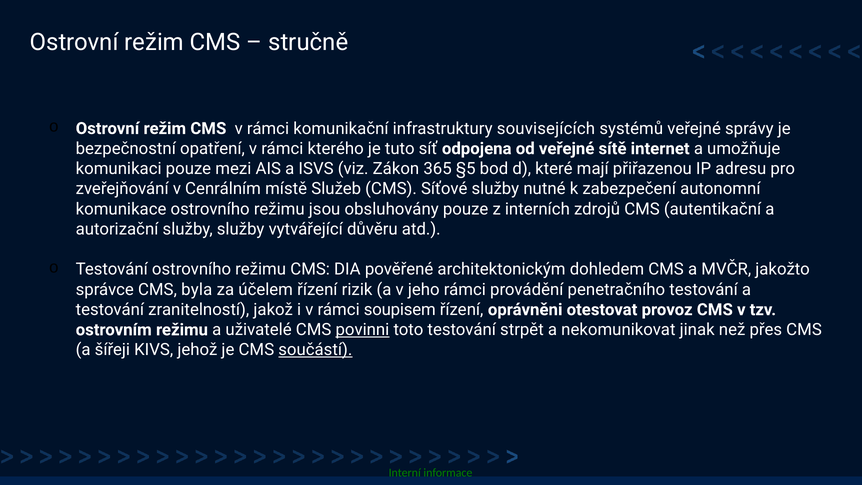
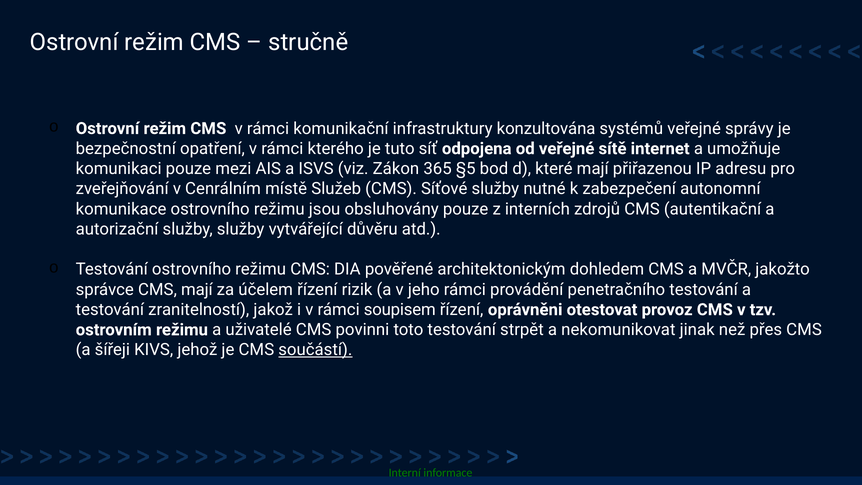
souvisejících: souvisejících -> konzultována (546, 128)
CMS byla: byla -> mají (197, 289)
povinni underline: present -> none (362, 330)
